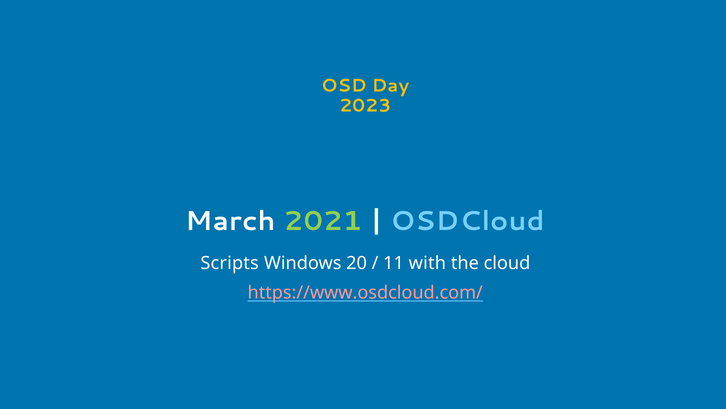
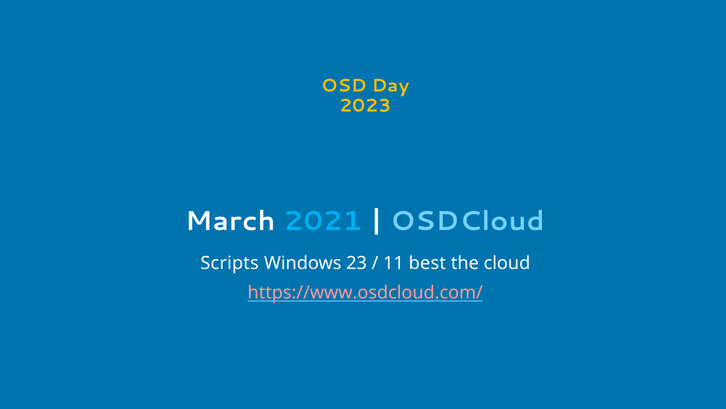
2021 colour: light green -> light blue (323, 221)
20: 20 -> 23 (357, 263)
with: with -> best (427, 263)
